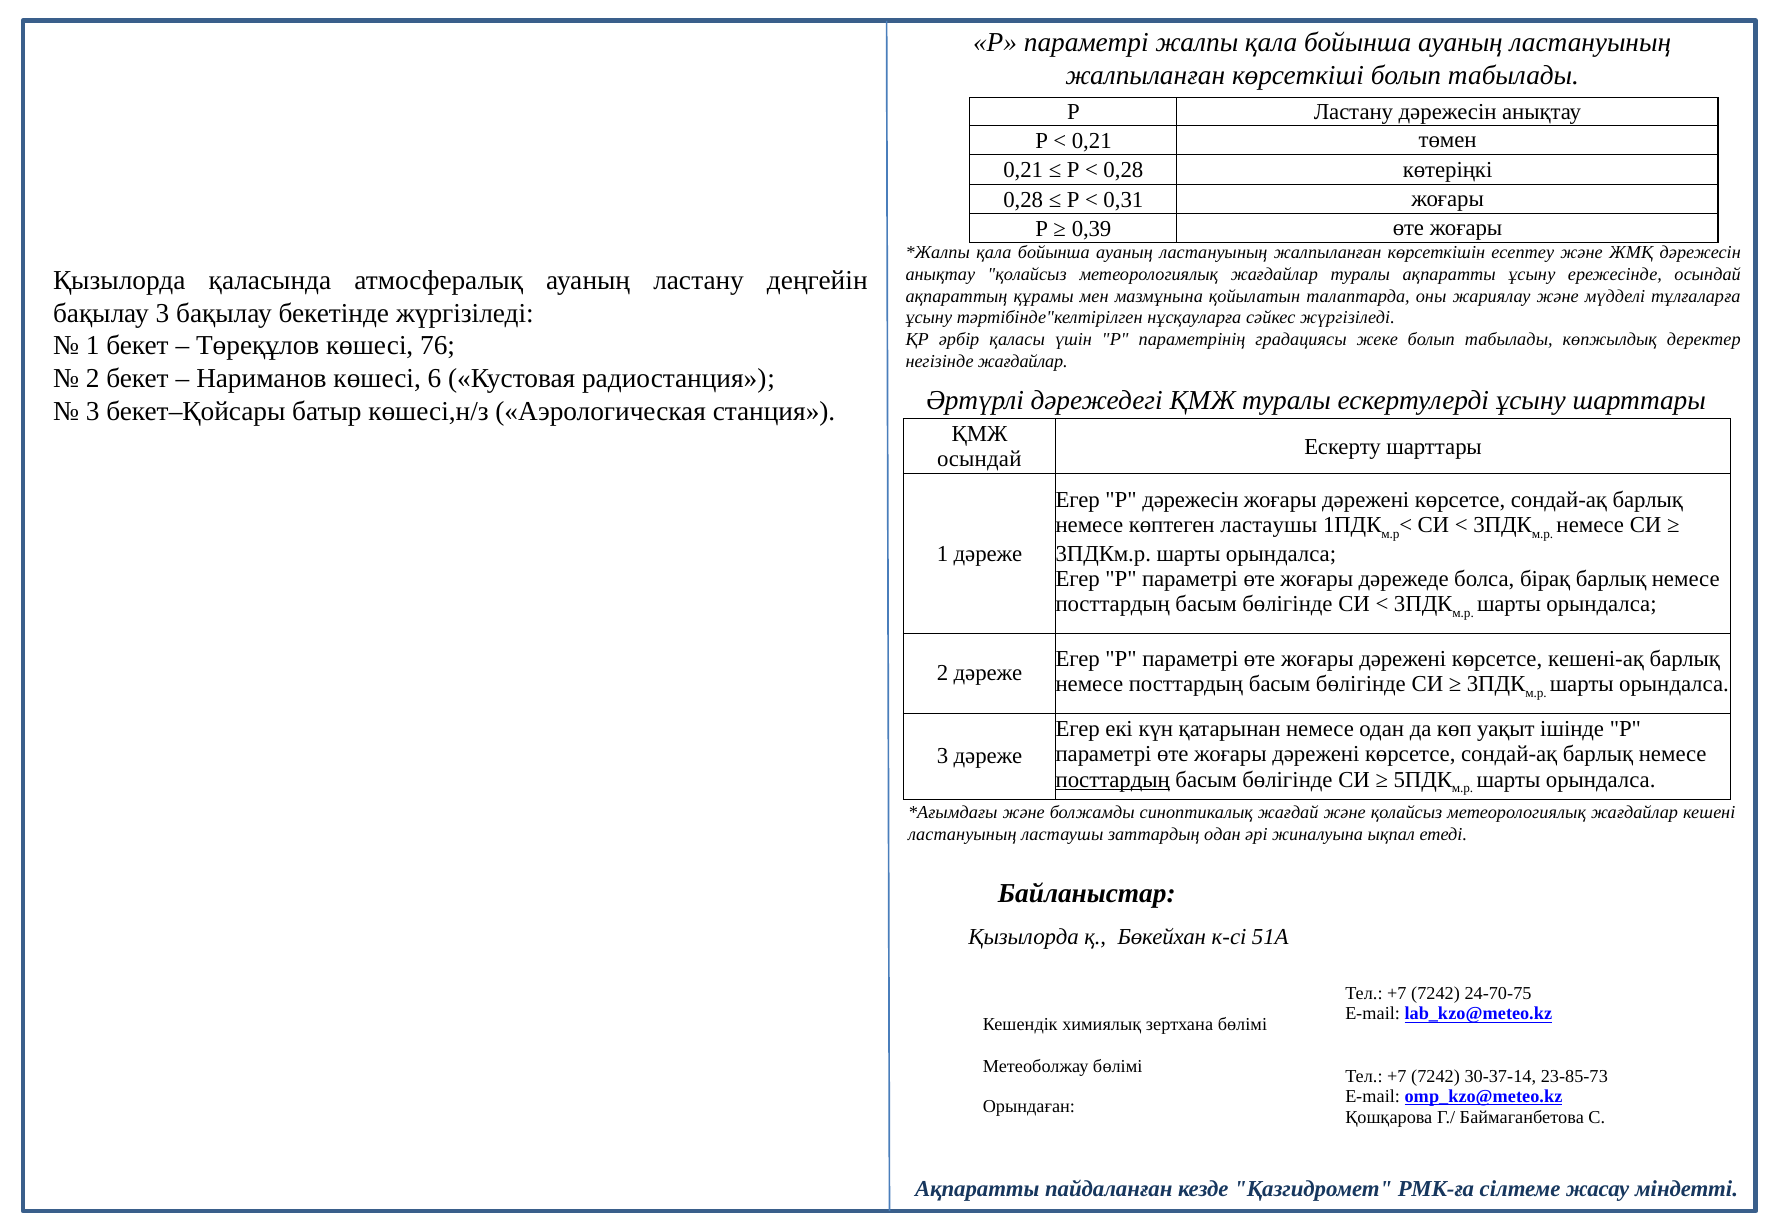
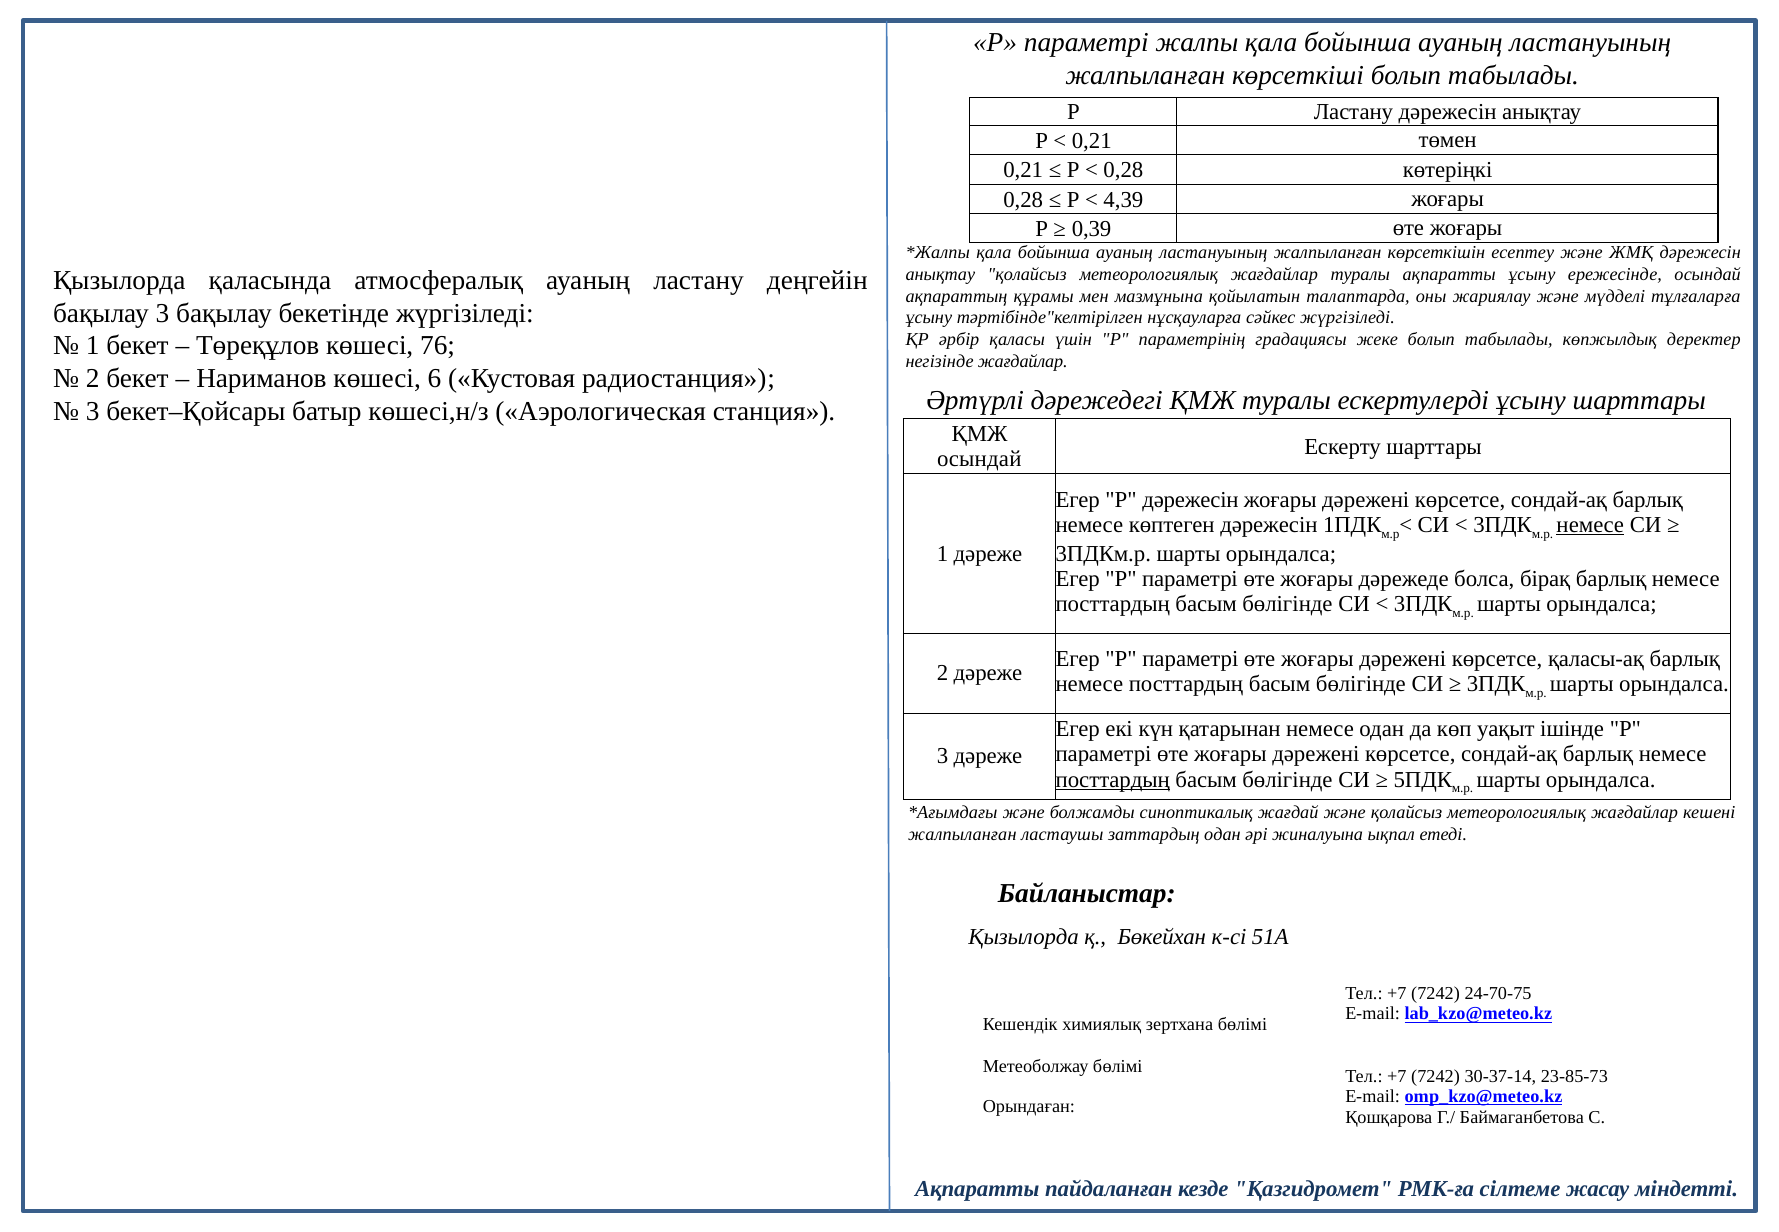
0,31: 0,31 -> 4,39 (1123, 200)
көптеген ластаушы: ластаушы -> дәрежесін (1269, 525)
немесе underline: none -> present (1590, 525)
кешені-ақ: кешені-ақ -> қаласы-ақ (1596, 659)
ластануының: ластануының -> жалпыланған (962, 834)
